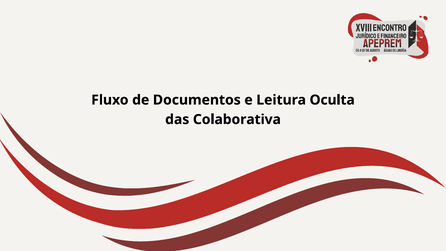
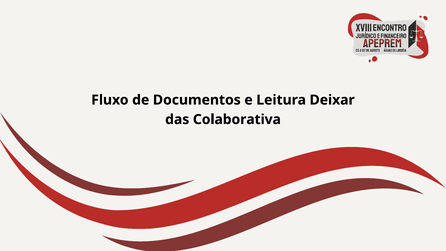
Oculta: Oculta -> Deixar (332, 100)
